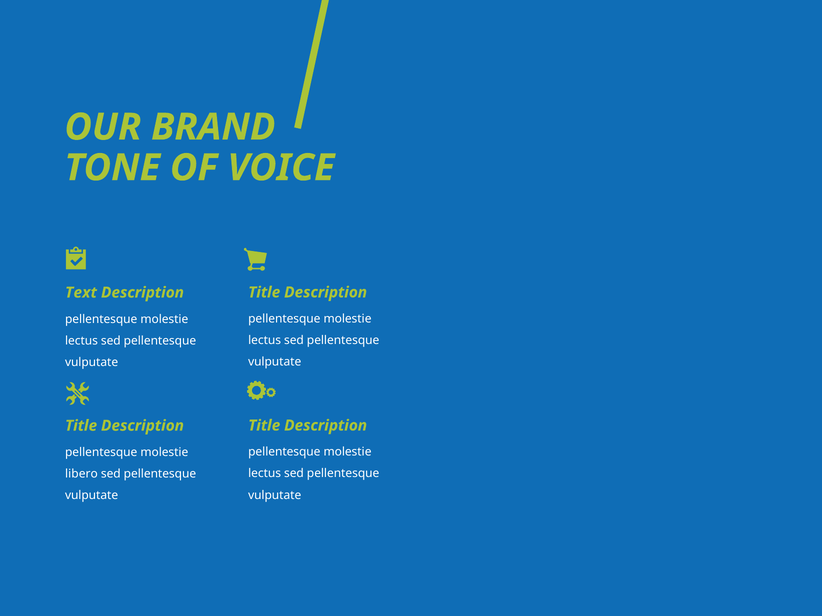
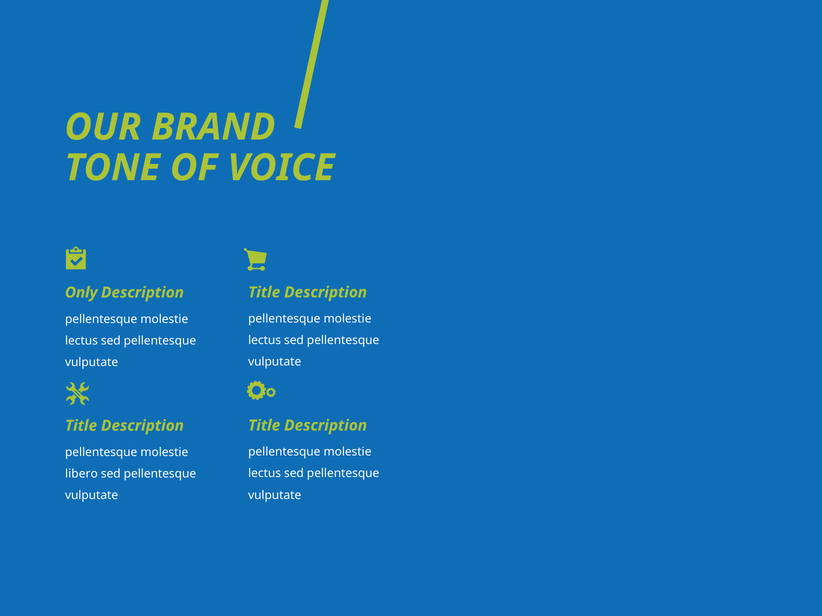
Text: Text -> Only (81, 293)
